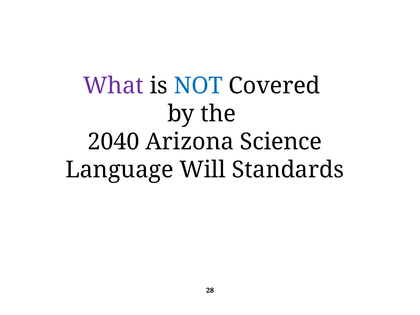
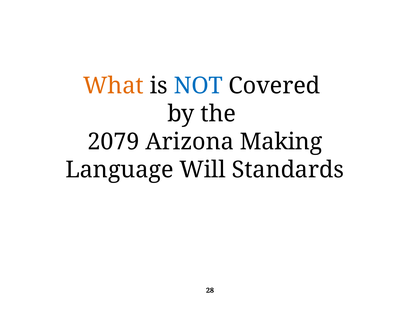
What colour: purple -> orange (113, 86)
2040: 2040 -> 2079 (113, 142)
Science: Science -> Making (281, 142)
